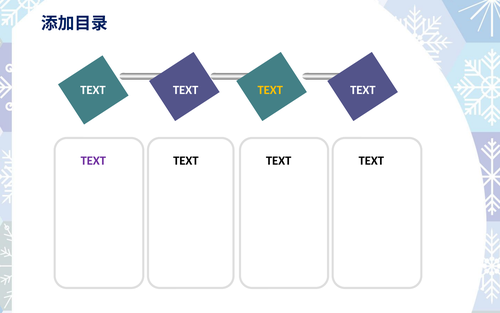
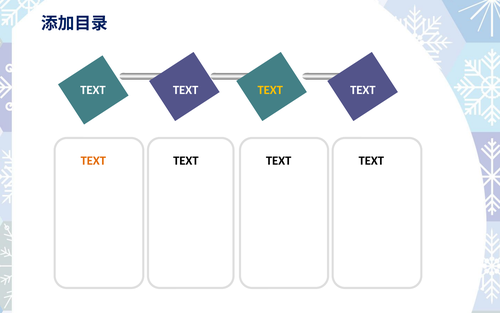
TEXT colour: purple -> orange (93, 160)
